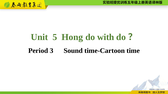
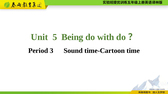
Hong: Hong -> Being (72, 37)
